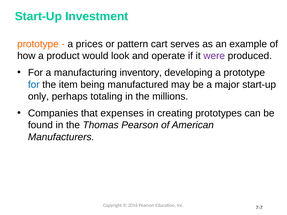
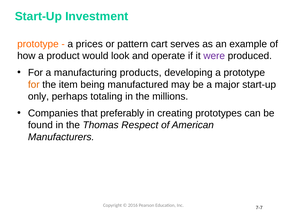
inventory: inventory -> products (141, 73)
for colour: blue -> orange (34, 85)
expenses: expenses -> preferably (122, 113)
Thomas Pearson: Pearson -> Respect (140, 125)
